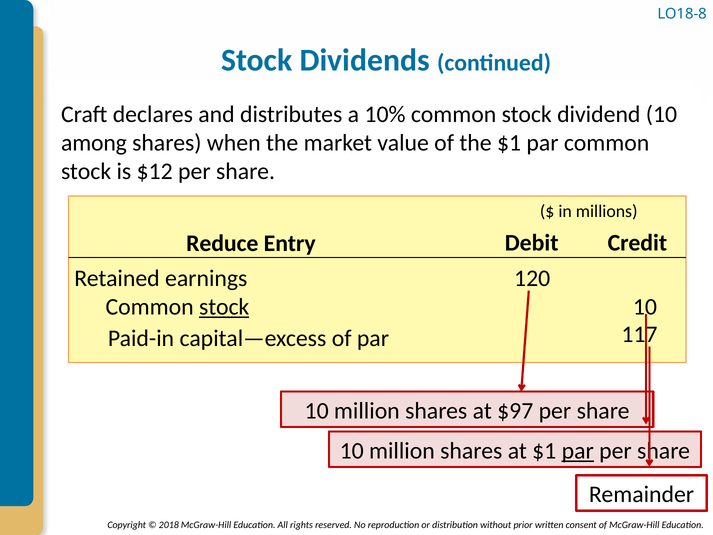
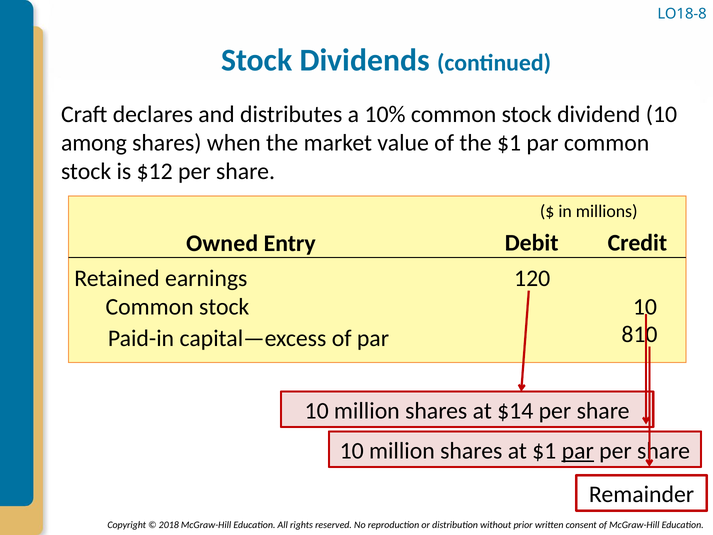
Reduce: Reduce -> Owned (222, 243)
stock underline: present -> none (224, 307)
117: 117 -> 810 (639, 334)
$97: $97 -> $14 (515, 411)
